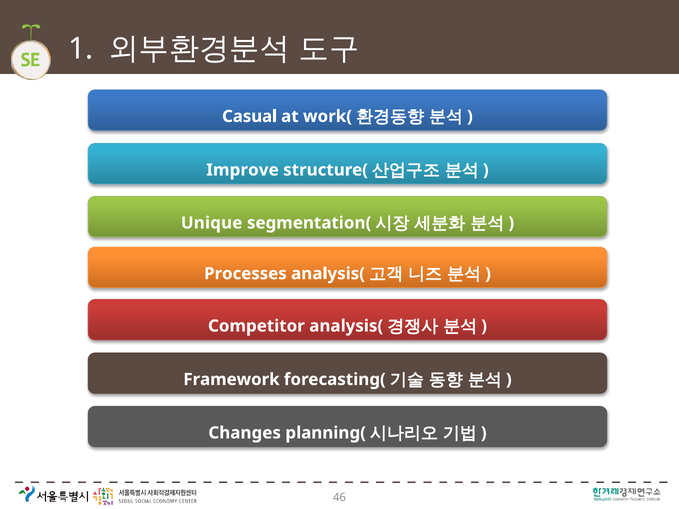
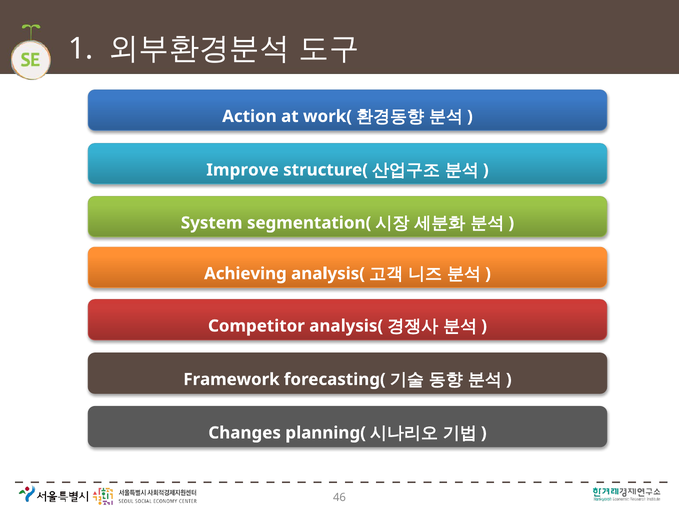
Casual: Casual -> Action (249, 116)
Unique: Unique -> System (212, 223)
Processes: Processes -> Achieving (245, 274)
